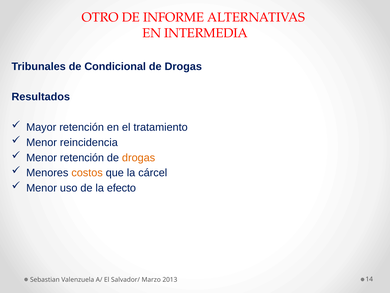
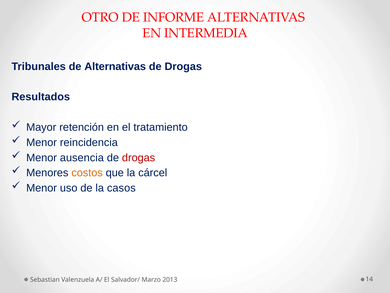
de Condicional: Condicional -> Alternativas (115, 66)
Menor retención: retención -> ausencia (82, 157)
drogas colour: orange -> red (139, 157)
efecto: efecto -> casos (121, 188)
